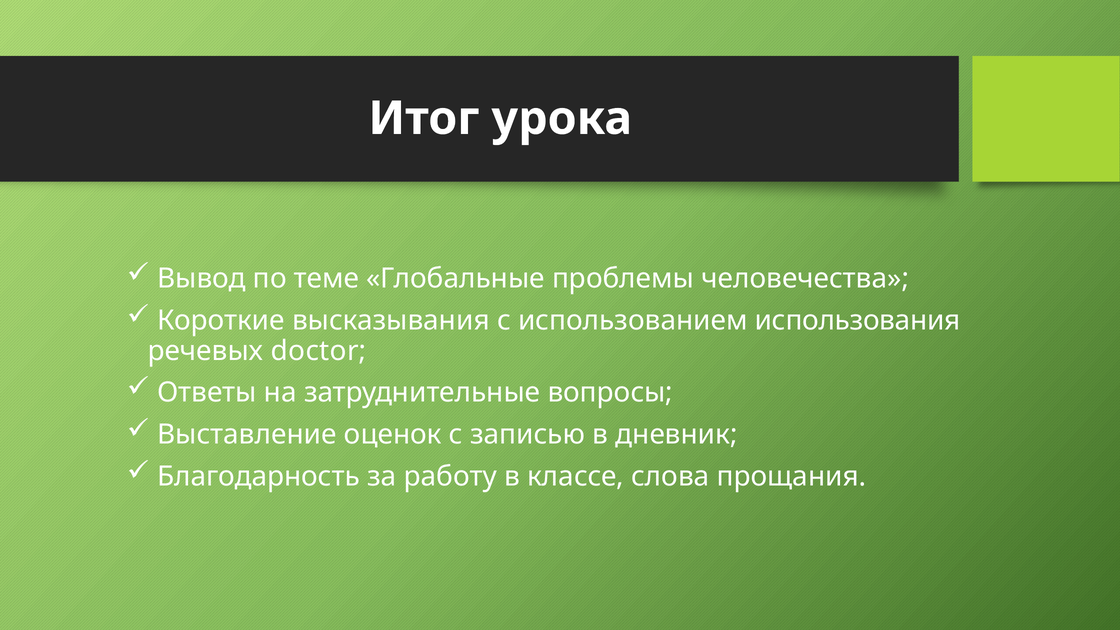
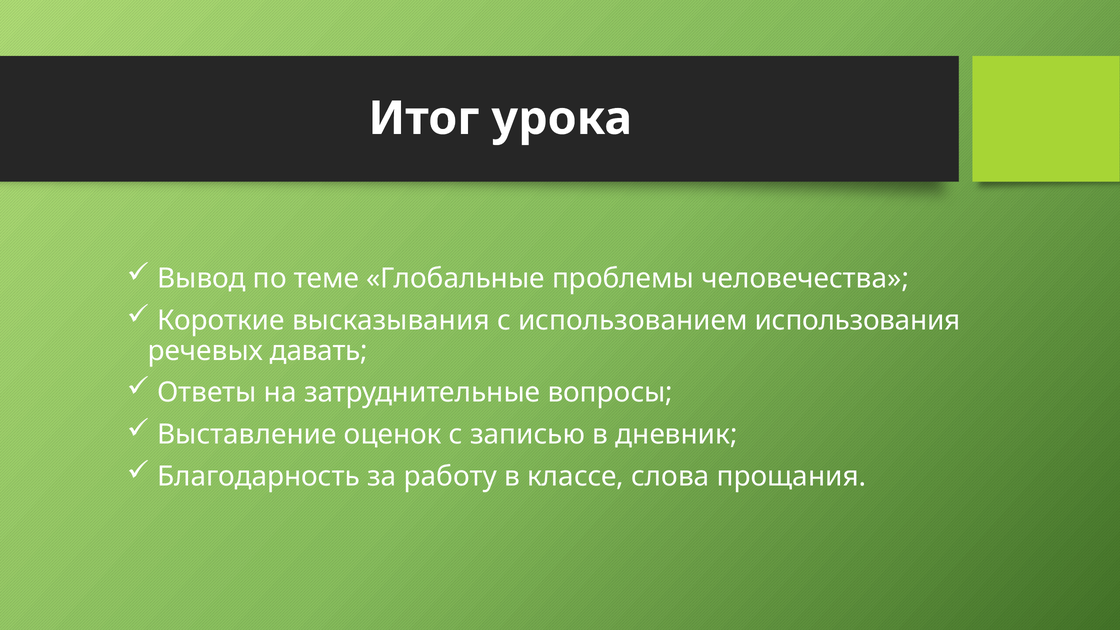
doctor: doctor -> давать (319, 351)
